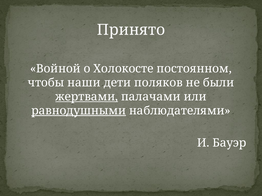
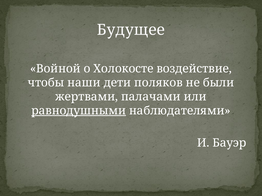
Принято: Принято -> Будущее (131, 30)
постоянном: постоянном -> воздействие (194, 69)
жертвами underline: present -> none (87, 97)
